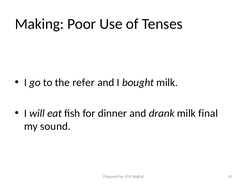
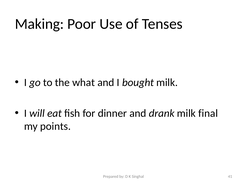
refer: refer -> what (84, 83)
sound: sound -> points (55, 127)
